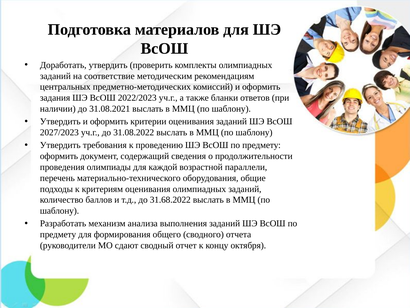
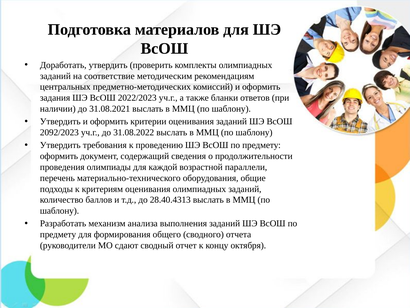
2027/2023: 2027/2023 -> 2092/2023 (59, 132)
31.68.2022: 31.68.2022 -> 28.40.4313 (170, 200)
